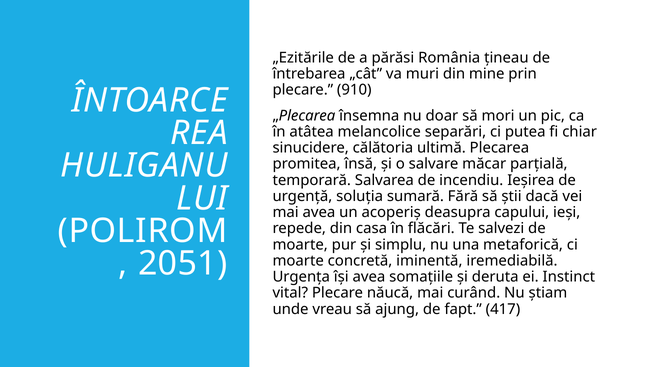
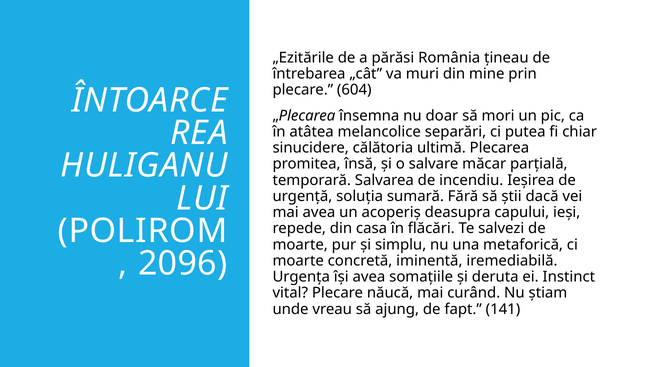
910: 910 -> 604 (354, 90)
2051: 2051 -> 2096 (183, 264)
417: 417 -> 141 (503, 309)
